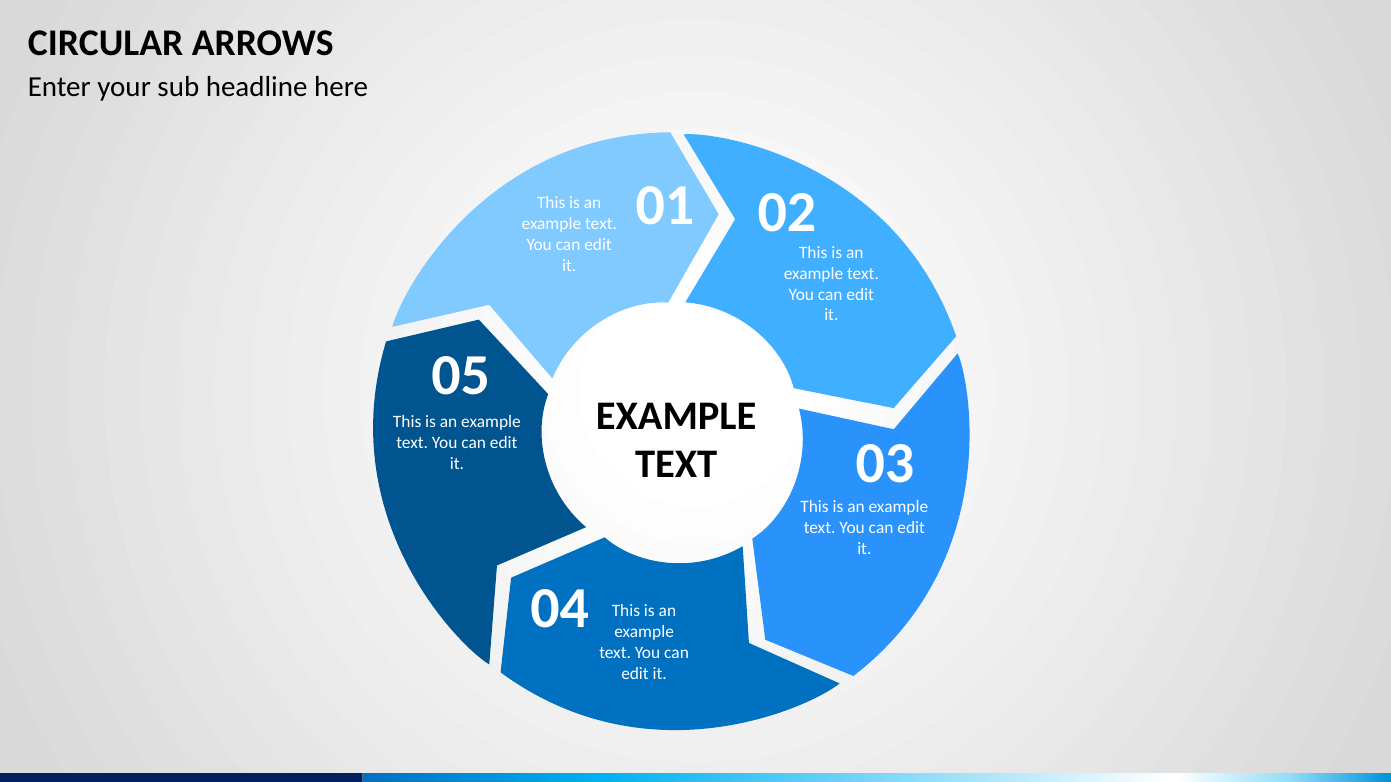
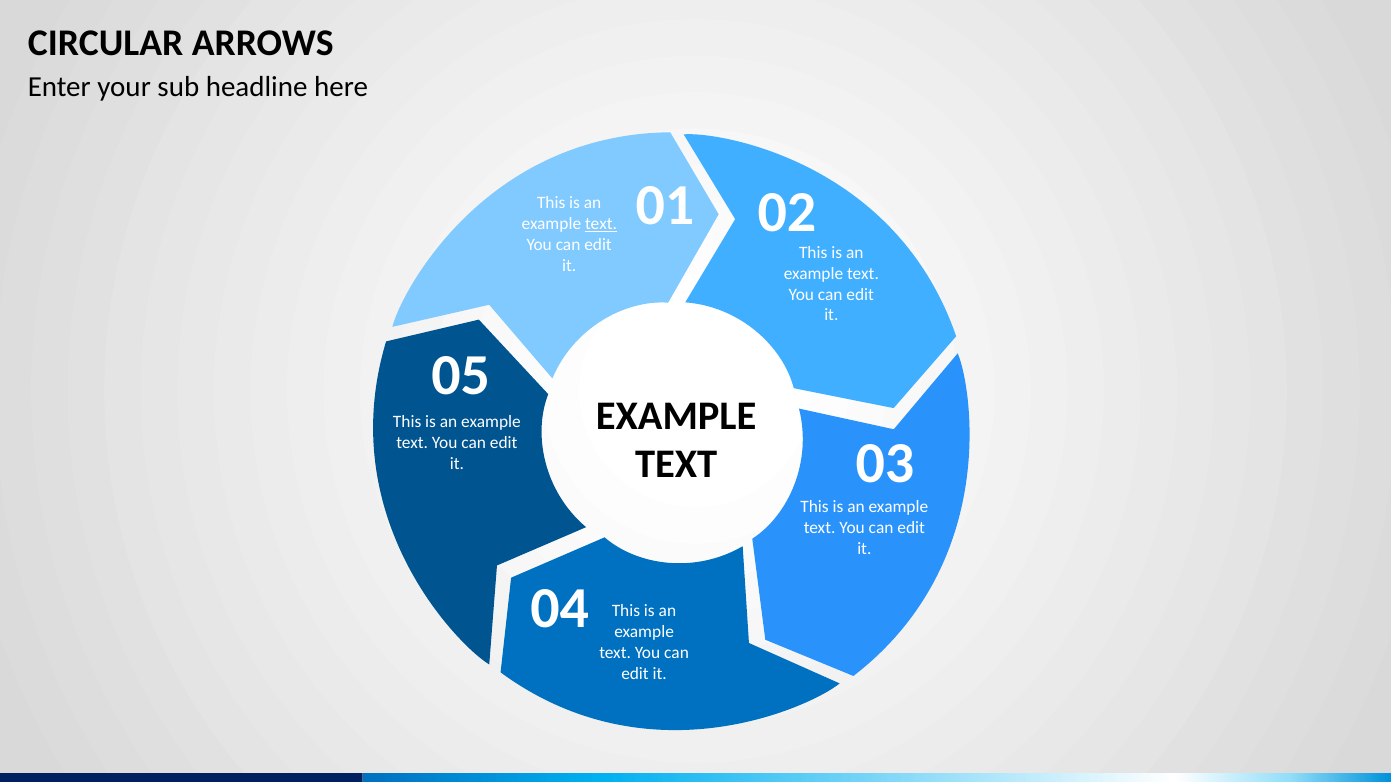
text underline: none -> present (601, 224)
